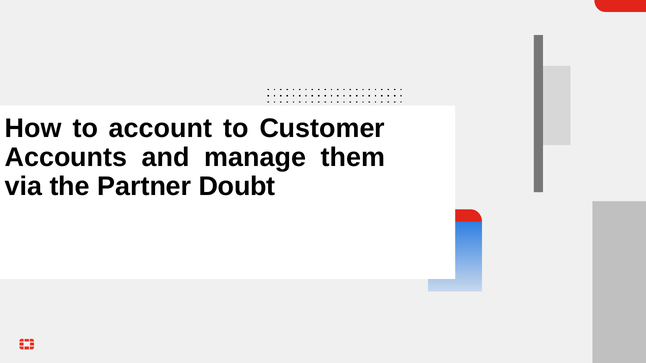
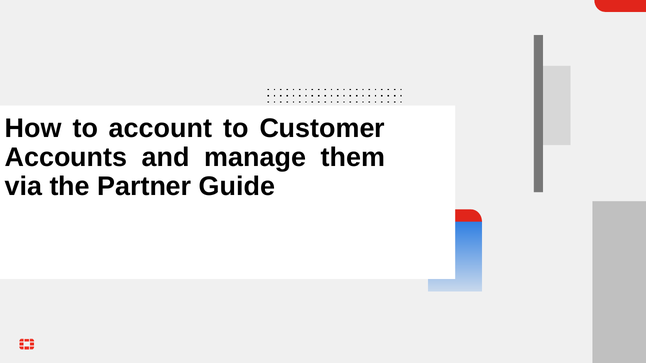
Doubt: Doubt -> Guide (237, 186)
